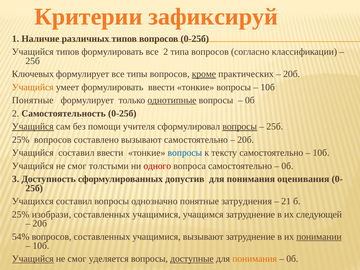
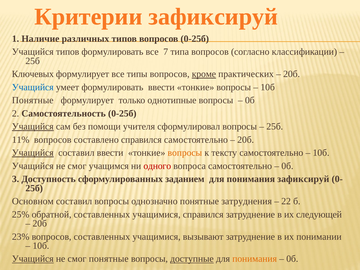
все 2: 2 -> 7 (166, 52)
Учащийся colour: orange -> blue (33, 87)
однотипные underline: present -> none (172, 100)
вопросы underline: present -> none (240, 127)
25%: 25% -> 11% (21, 140)
составлено вызывают: вызывают -> справился (141, 140)
Учащийся underline: none -> present (33, 153)
вопросы colour: blue -> orange (185, 153)
толстыми: толстыми -> учащимся (109, 166)
допустив: допустив -> заданием (185, 179)
понимания оценивания: оценивания -> зафиксируй (303, 179)
Учащихся: Учащихся -> Основном (33, 201)
21: 21 -> 22 (286, 201)
изобрази: изобрази -> обратной (52, 214)
учащимися учащимся: учащимся -> справился (203, 214)
54%: 54% -> 23% (21, 237)
понимании underline: present -> none (319, 237)
смог уделяется: уделяется -> понятные (109, 259)
